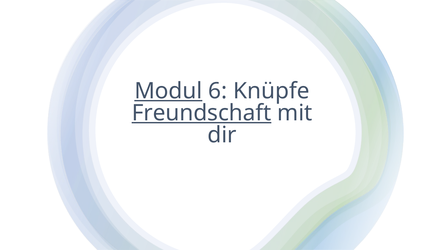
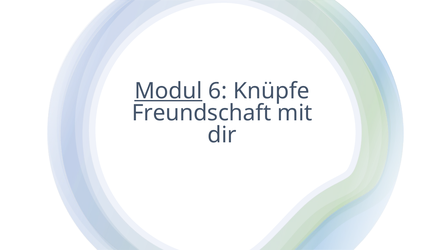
Freundschaft underline: present -> none (202, 113)
